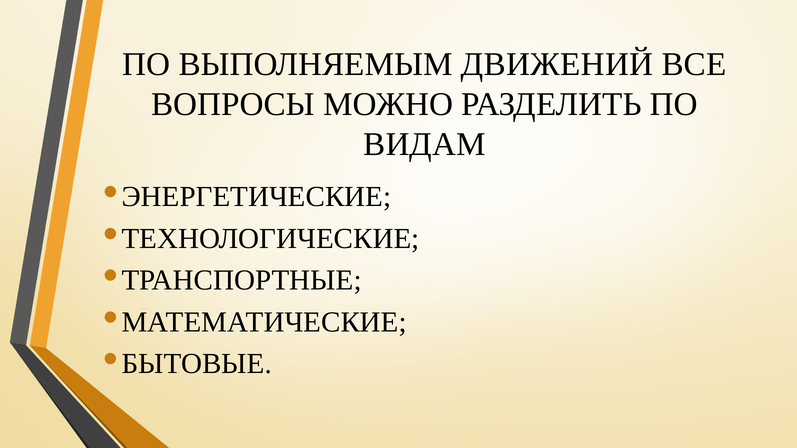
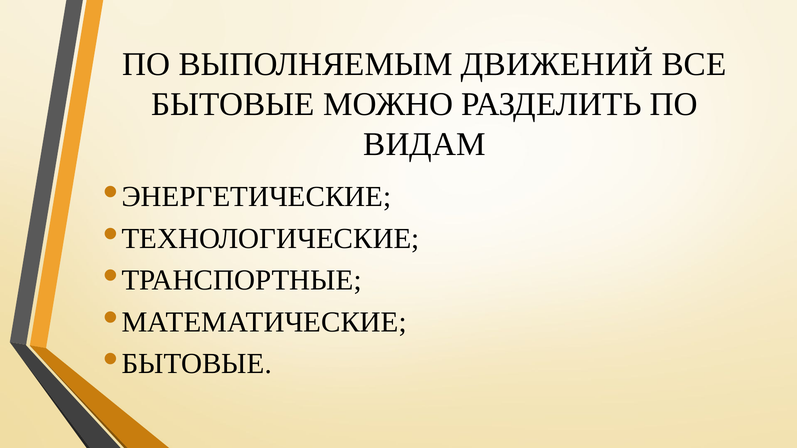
ВОПРОСЫ: ВОПРОСЫ -> БЫТОВЫЕ (233, 104)
